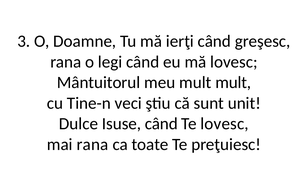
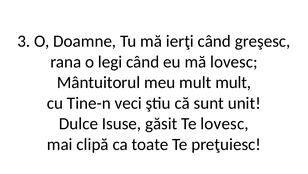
Isuse când: când -> găsit (161, 123)
mai rana: rana -> clipă (93, 144)
